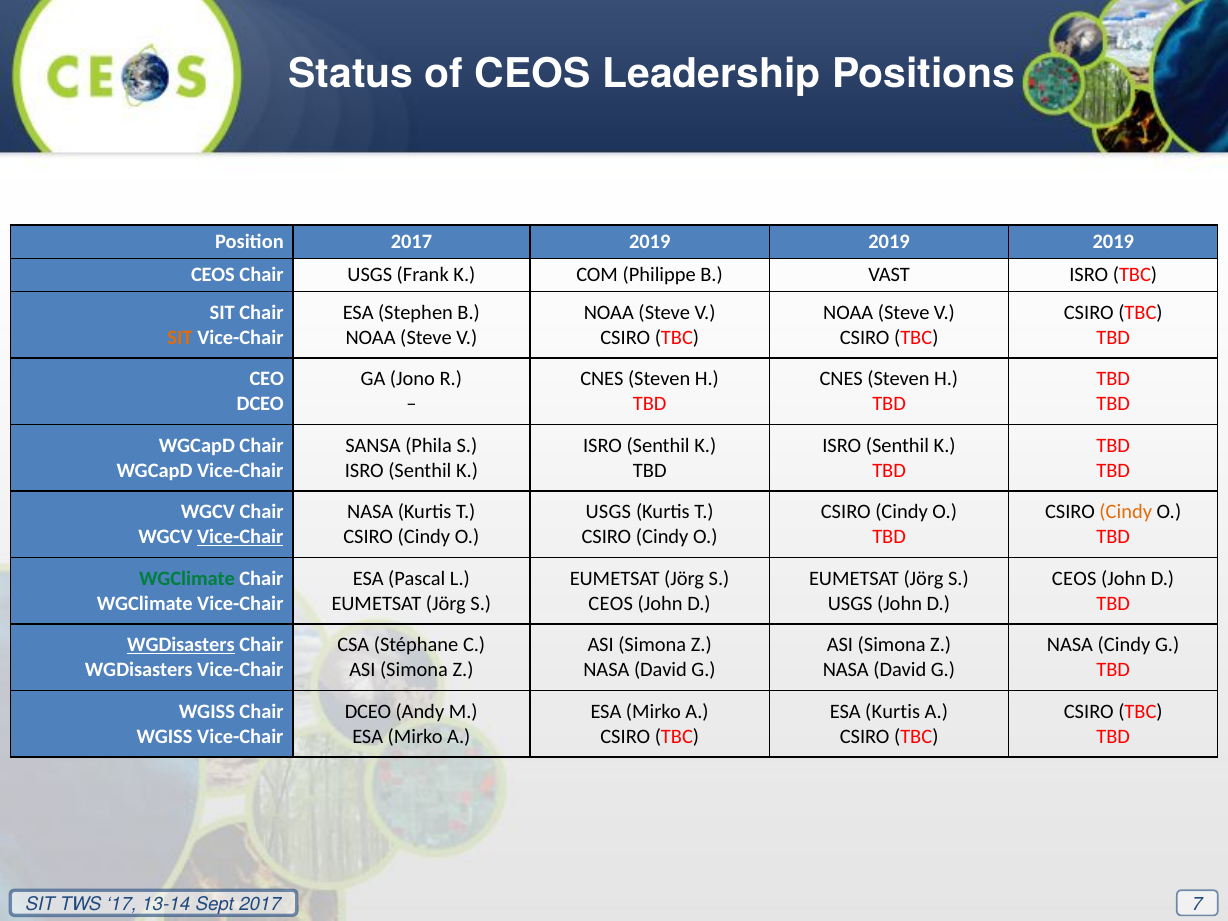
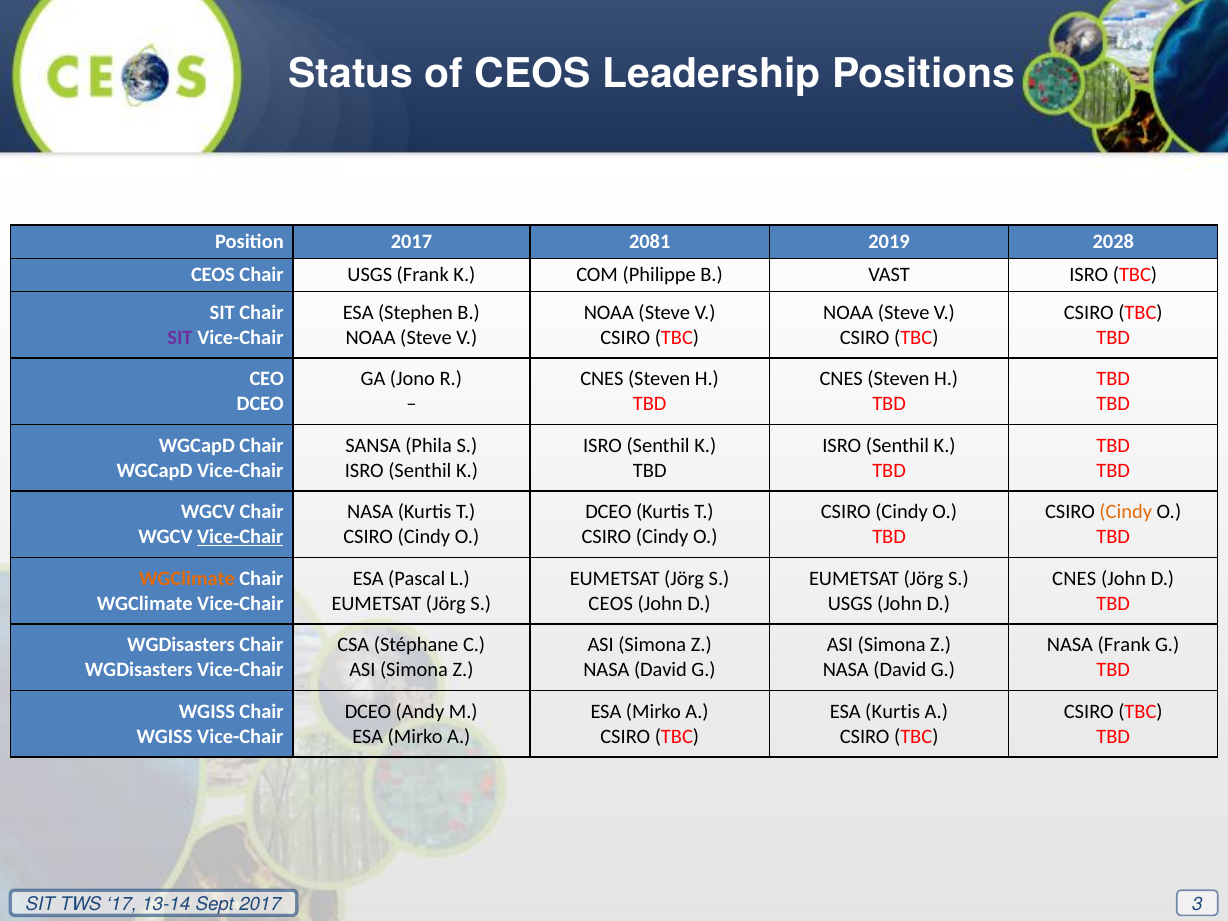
2017 2019: 2019 -> 2081 (650, 242)
2019: 2019 -> 2028 (1113, 242)
SIT colour: orange -> purple (180, 337)
USGS: USGS -> DCEO (609, 512)
WGClimate colour: green -> orange (187, 578)
CEOS: CEOS -> CNES (1074, 578)
WGDisasters underline: present -> none (181, 645)
NASA Cindy: Cindy -> Frank (1124, 645)
7: 7 -> 3 (1197, 904)
